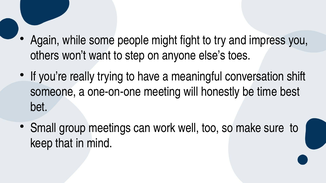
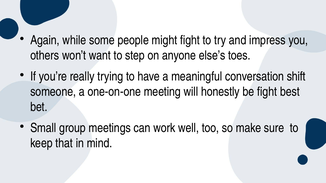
be time: time -> fight (267, 92)
